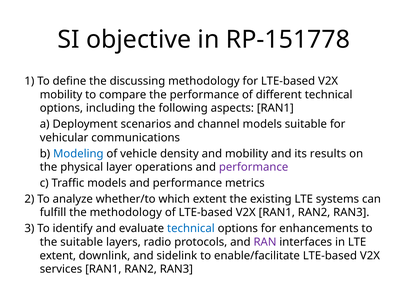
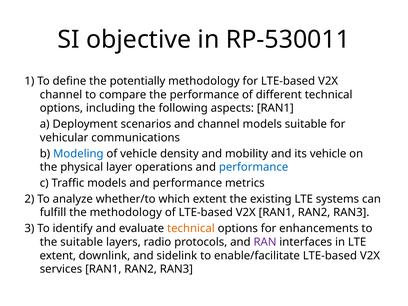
RP-151778: RP-151778 -> RP-530011 (288, 39)
discussing: discussing -> potentially (138, 81)
mobility: mobility -> channel (61, 95)
its results: results -> vehicle (328, 154)
performance colour: purple -> blue (254, 167)
technical colour: blue -> orange (191, 228)
